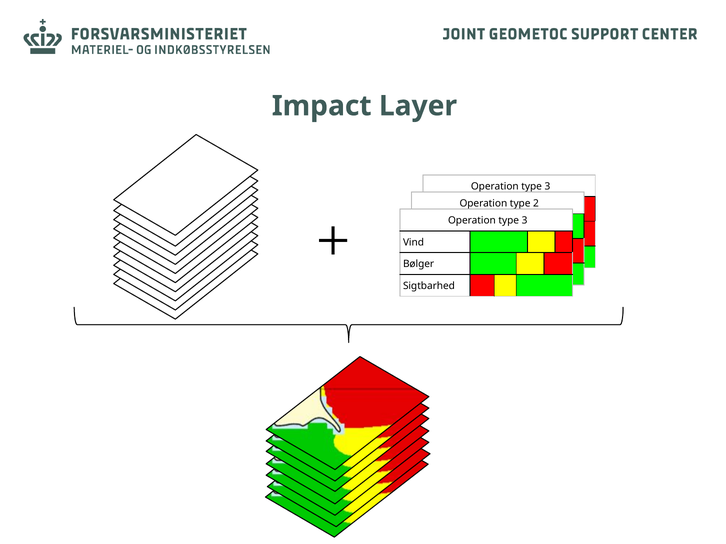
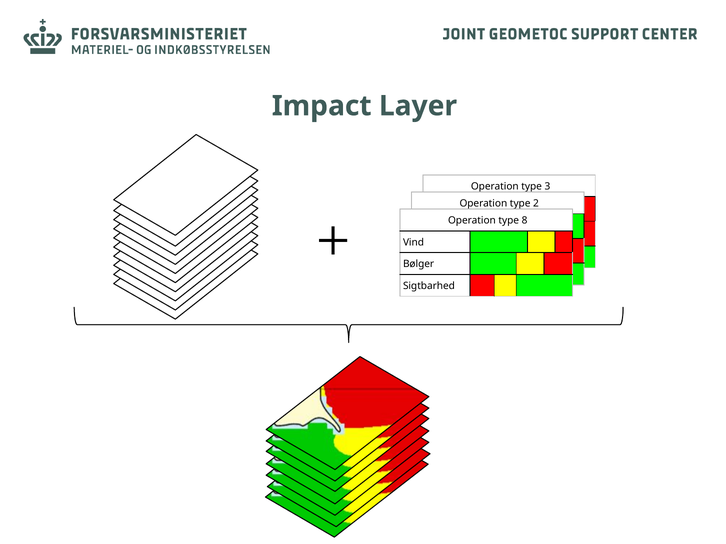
3: 3 -> 8 (525, 221)
